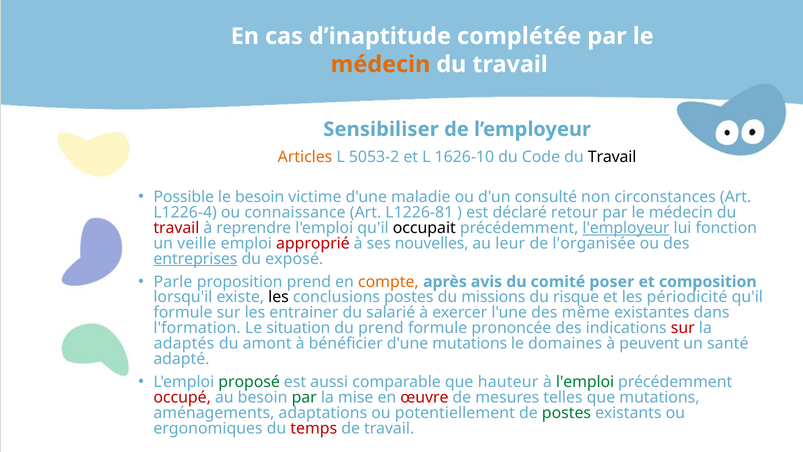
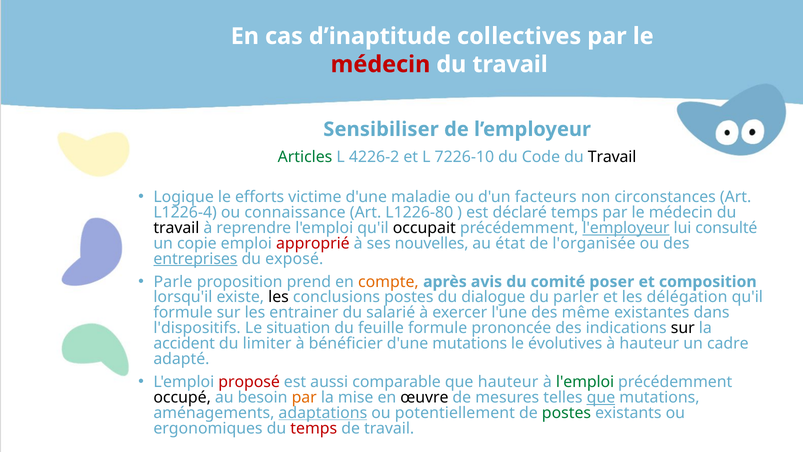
complétée: complétée -> collectives (519, 36)
médecin colour: orange -> red (380, 64)
Articles colour: orange -> green (305, 157)
5053-2: 5053-2 -> 4226-2 (374, 157)
1626-10: 1626-10 -> 7226-10 (464, 157)
Possible: Possible -> Logique (184, 197)
le besoin: besoin -> efforts (260, 197)
consulté: consulté -> facteurs (546, 197)
L1226-81: L1226-81 -> L1226-80 (419, 212)
déclaré retour: retour -> temps (575, 212)
travail colour: red -> black (176, 228)
fonction: fonction -> consulté (726, 228)
veille: veille -> copie (197, 243)
leur: leur -> état (510, 243)
missions: missions -> dialogue (493, 297)
risque: risque -> parler (576, 297)
périodicité: périodicité -> délégation (687, 297)
l'formation: l'formation -> l'dispositifs (197, 328)
du prend: prend -> feuille (381, 328)
sur colour: red -> black (683, 328)
adaptés: adaptés -> accident (184, 343)
amont: amont -> limiter (267, 343)
domaines: domaines -> évolutives (565, 343)
à peuvent: peuvent -> hauteur (649, 343)
santé: santé -> cadre (728, 343)
proposé colour: green -> red (249, 382)
occupé colour: red -> black (182, 397)
par colour: green -> orange (304, 397)
œuvre colour: red -> black (424, 397)
que underline: none -> present (601, 397)
adaptations underline: none -> present (323, 413)
